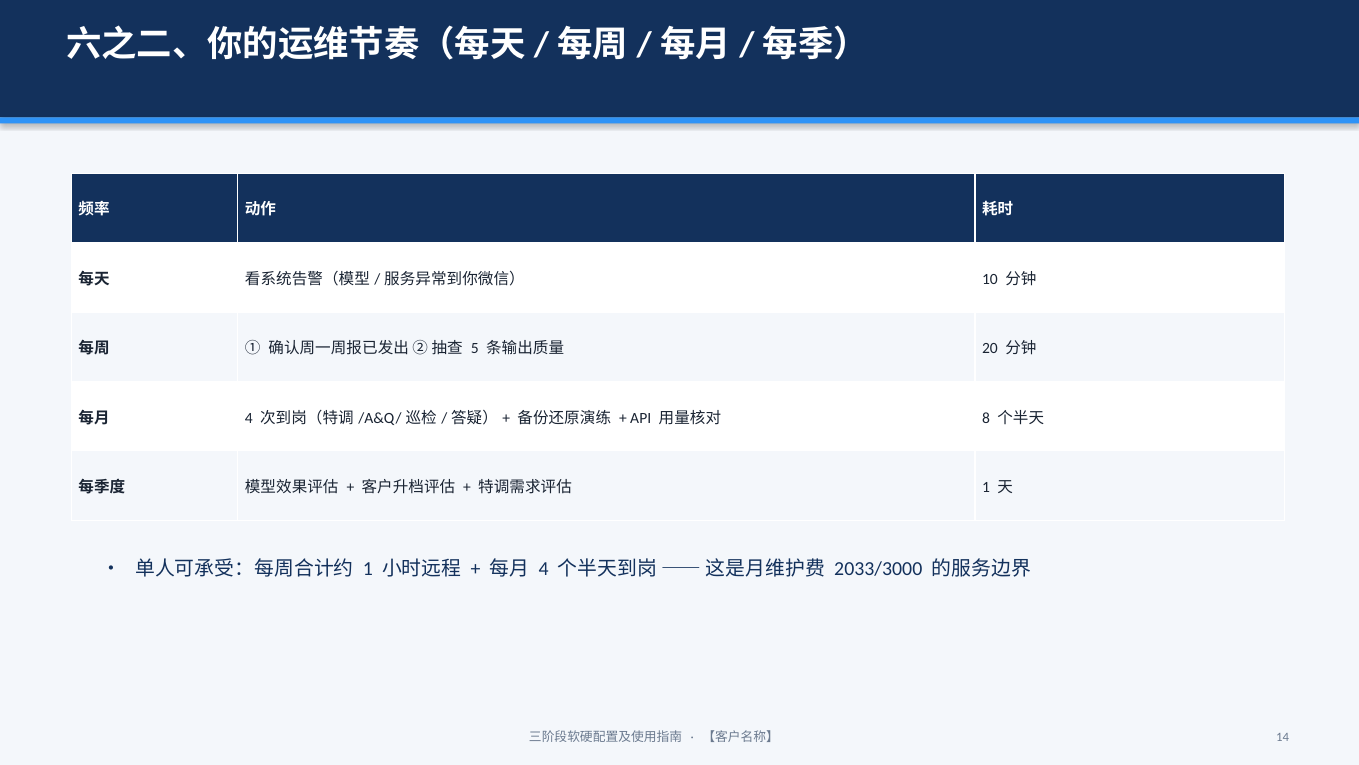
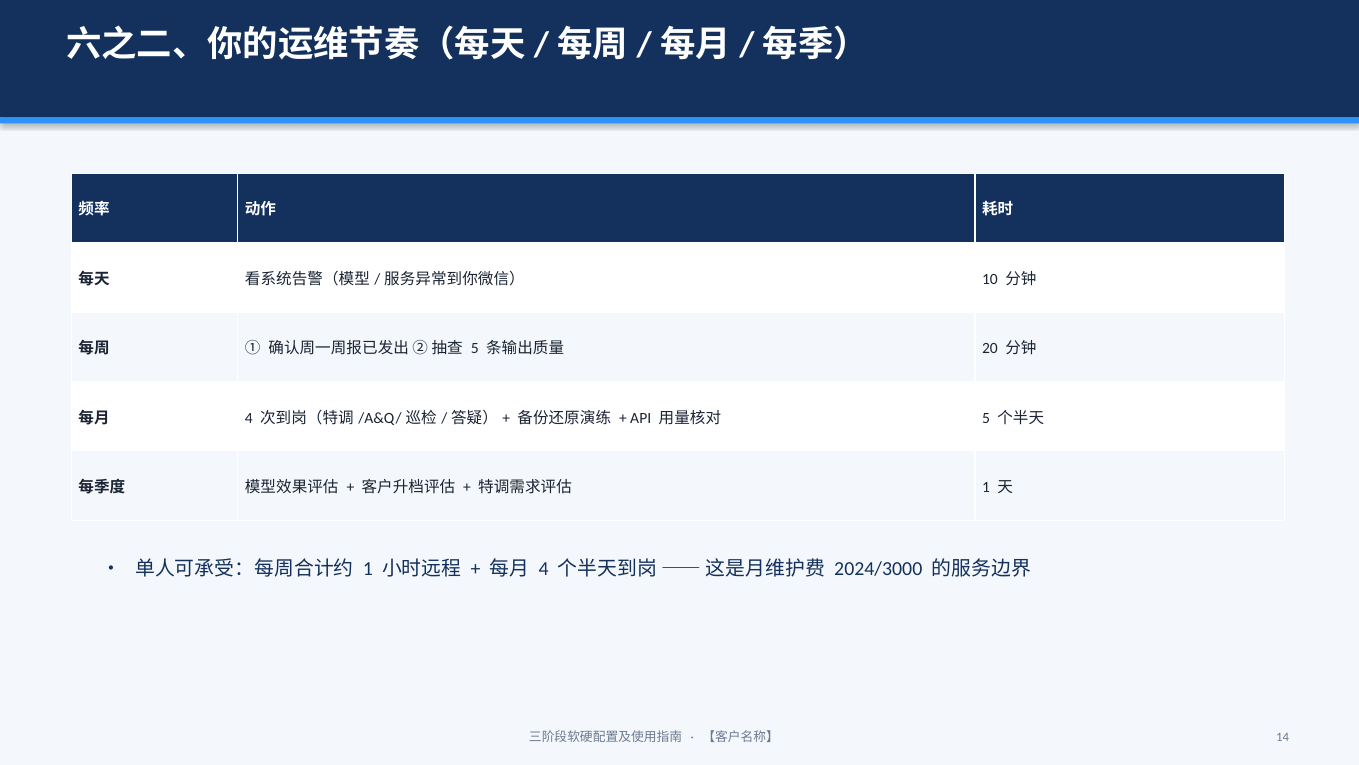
8: 8 -> 5 (986, 418)
2033/3000: 2033/3000 -> 2024/3000 (878, 569)
